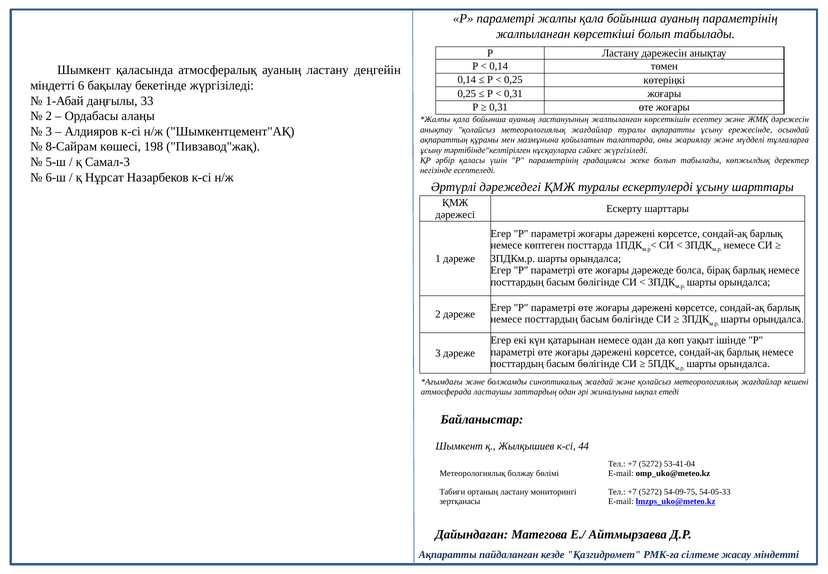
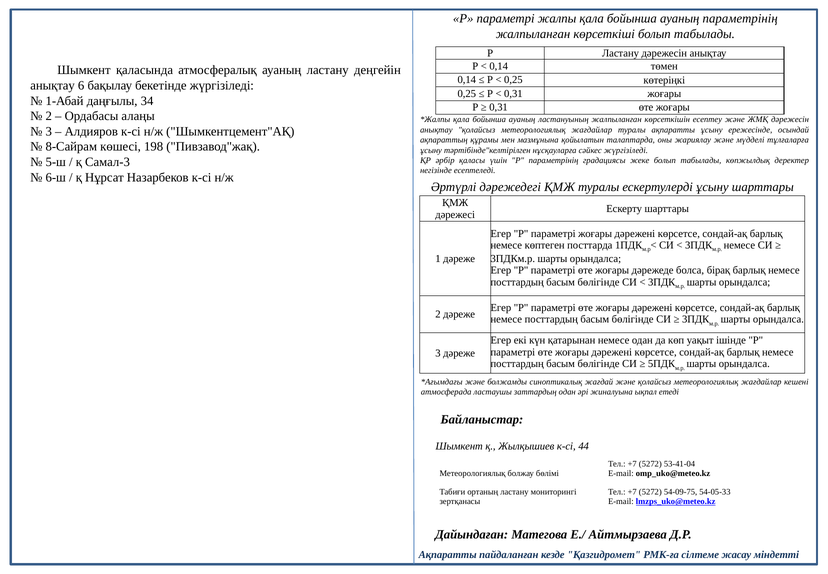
міндетті: міндетті -> анықтау (53, 85)
33: 33 -> 34 (147, 101)
